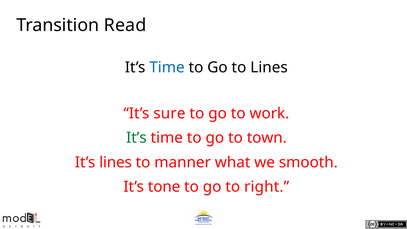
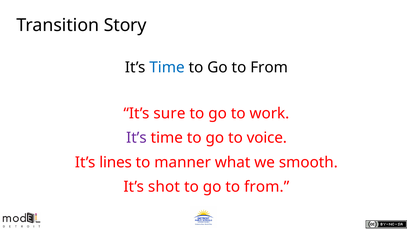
Read: Read -> Story (125, 25)
Lines: Lines -> From (269, 67)
It’s colour: green -> purple (136, 138)
town: town -> voice (267, 138)
tone: tone -> shot (164, 187)
right: right -> from (267, 187)
